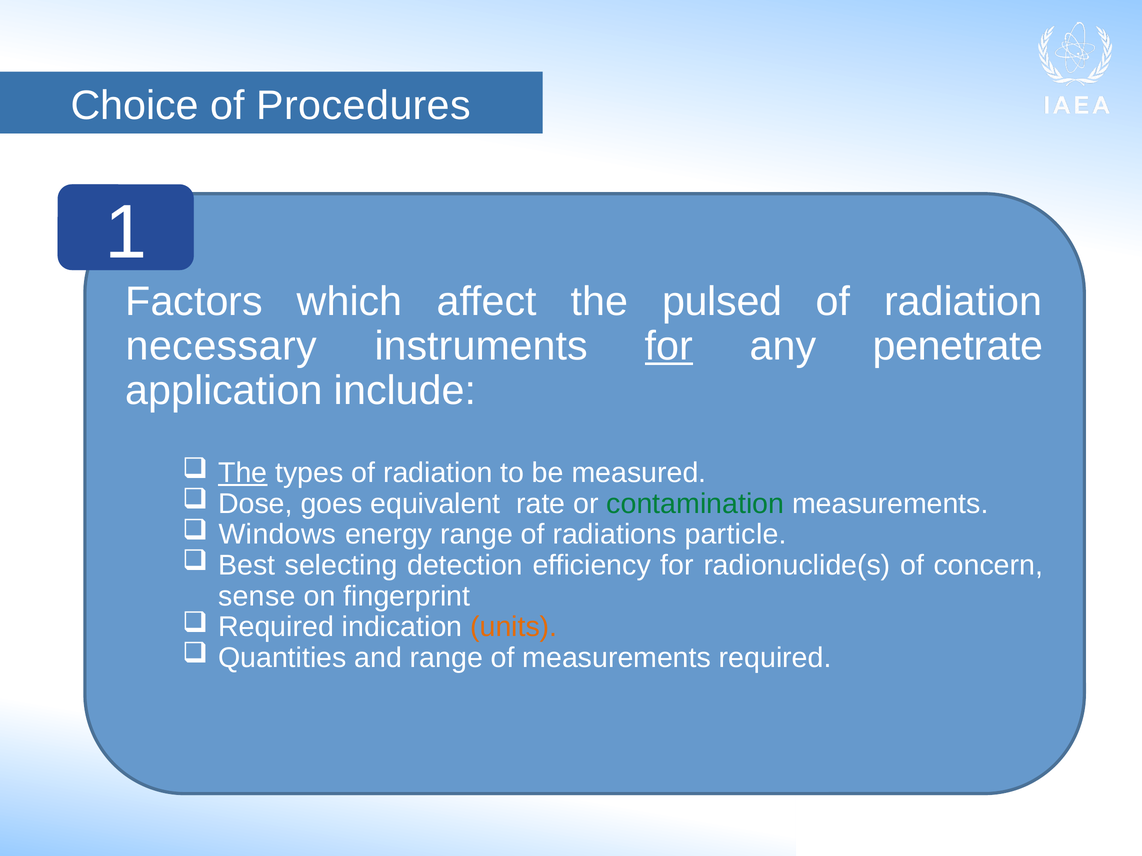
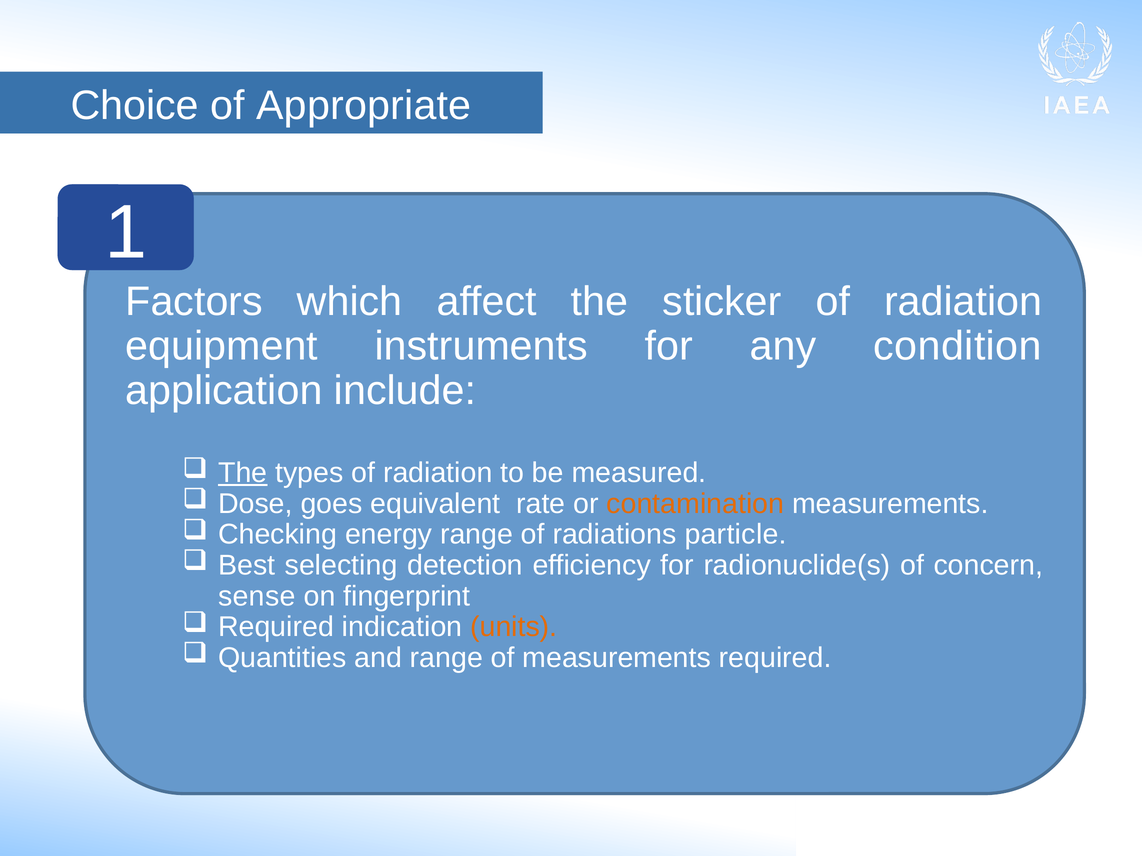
Procedures: Procedures -> Appropriate (364, 106)
pulsed: pulsed -> sticker (722, 302)
necessary: necessary -> equipment (222, 346)
for underline: present -> none (669, 346)
penetrate: penetrate -> condition (958, 346)
contamination colour: green -> orange (695, 504)
Windows: Windows -> Checking (278, 535)
